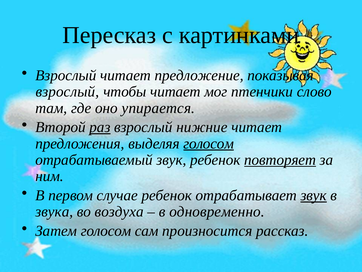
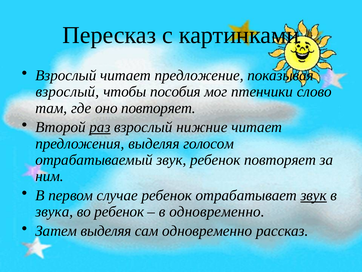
чтобы читает: читает -> пособия (175, 92)
оно упирается: упирается -> повторяет (158, 108)
голосом underline: present -> none (209, 143)
повторяет underline: present -> none (280, 160)
во воздуха: воздуха -> ребенок (119, 211)
Затем голосом: голосом -> выделяя (106, 231)
сам произносится: произносится -> одновременно (207, 231)
